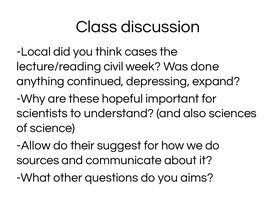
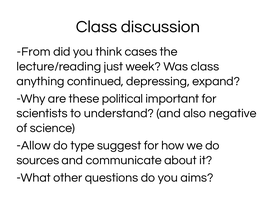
Local: Local -> From (34, 52)
civil: civil -> just (113, 66)
Was done: done -> class (205, 66)
hopeful: hopeful -> political (122, 99)
sciences: sciences -> negative (233, 113)
their: their -> type (83, 145)
